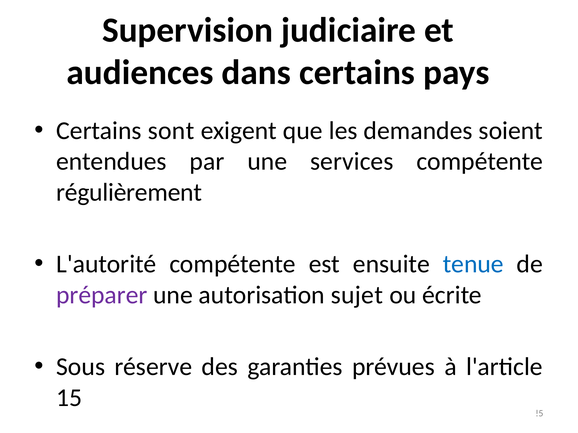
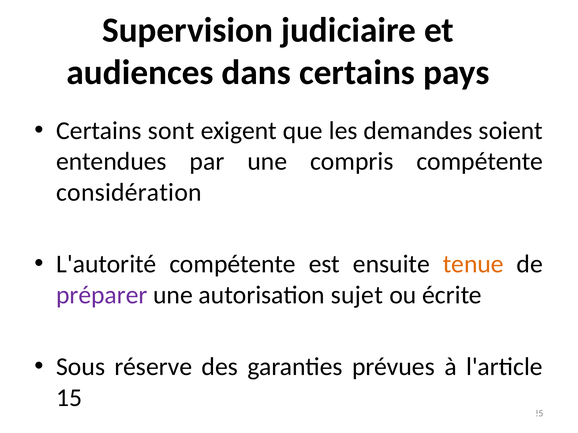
services: services -> compris (352, 162)
régulièrement: régulièrement -> considération (129, 193)
tenue colour: blue -> orange (473, 264)
